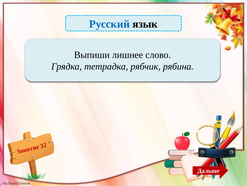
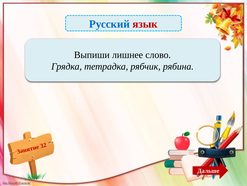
язык colour: black -> red (145, 24)
